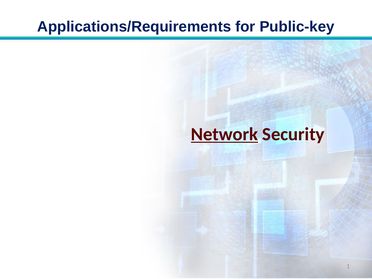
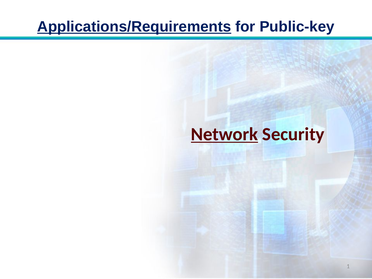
Applications/Requirements underline: none -> present (134, 27)
